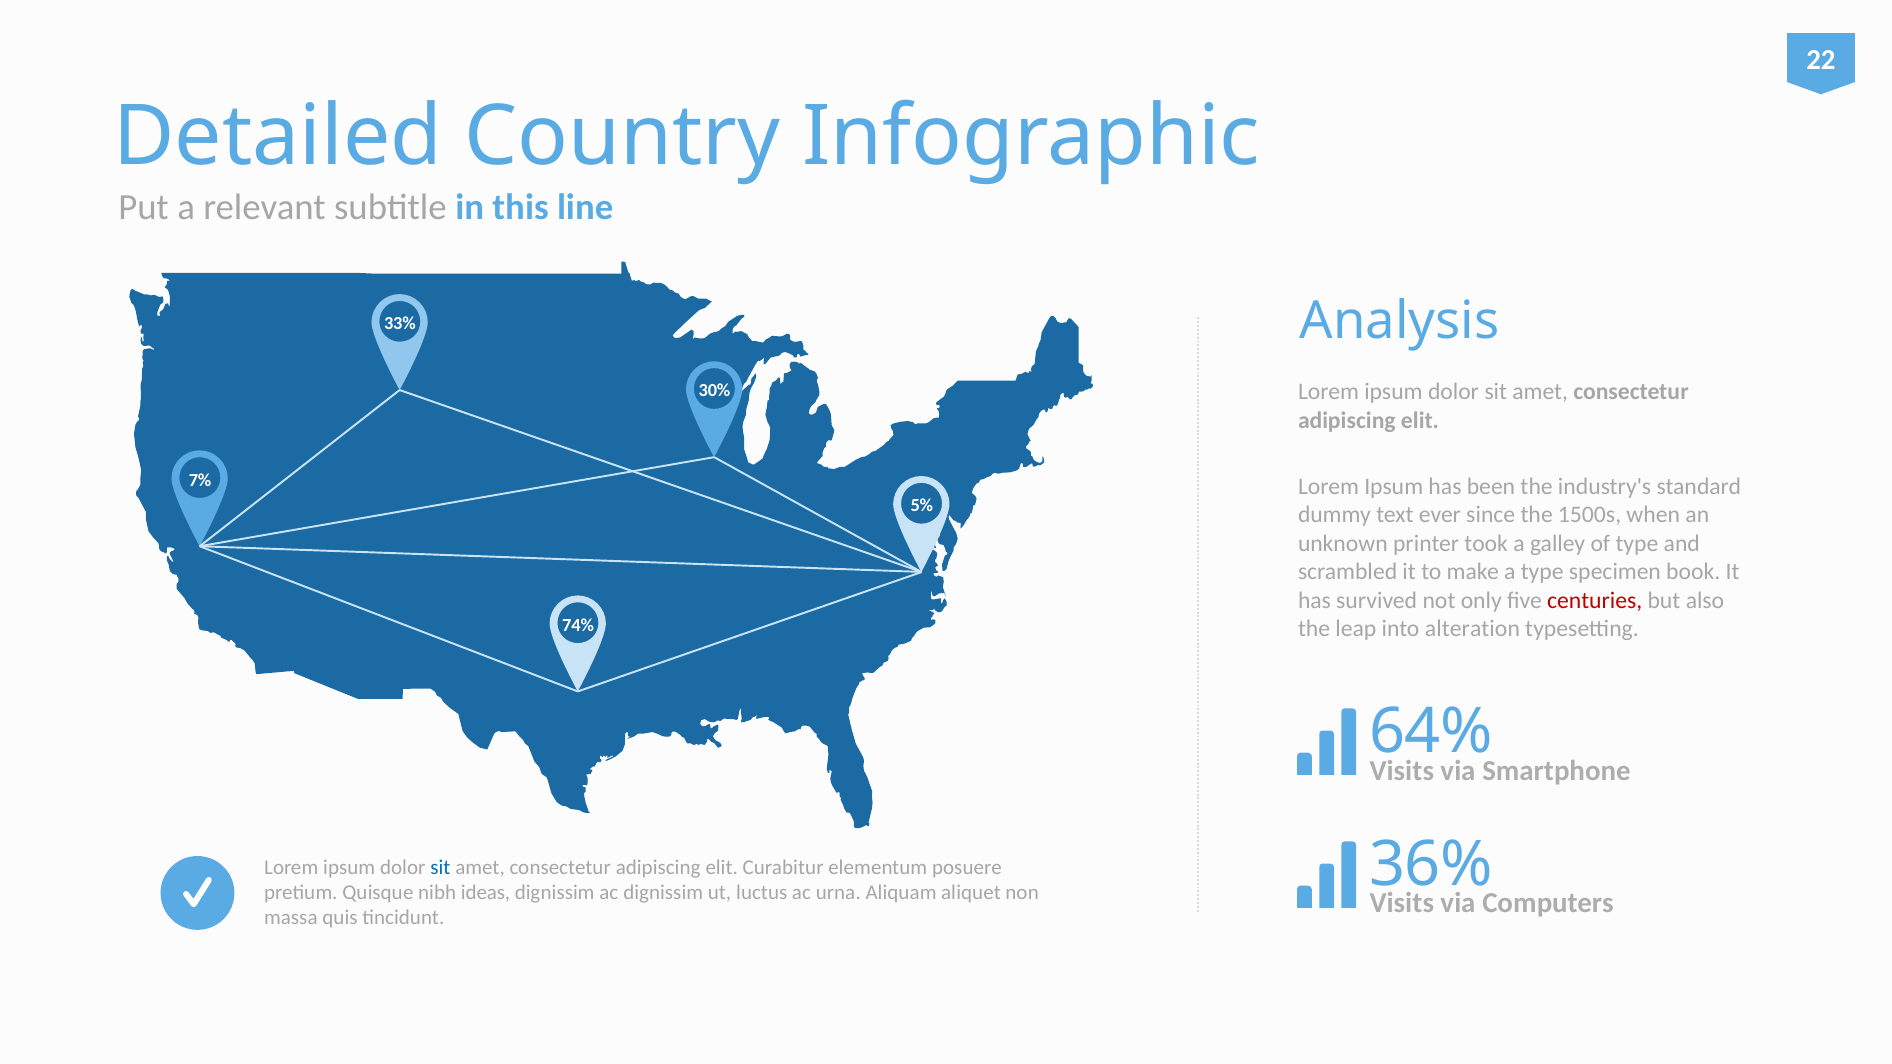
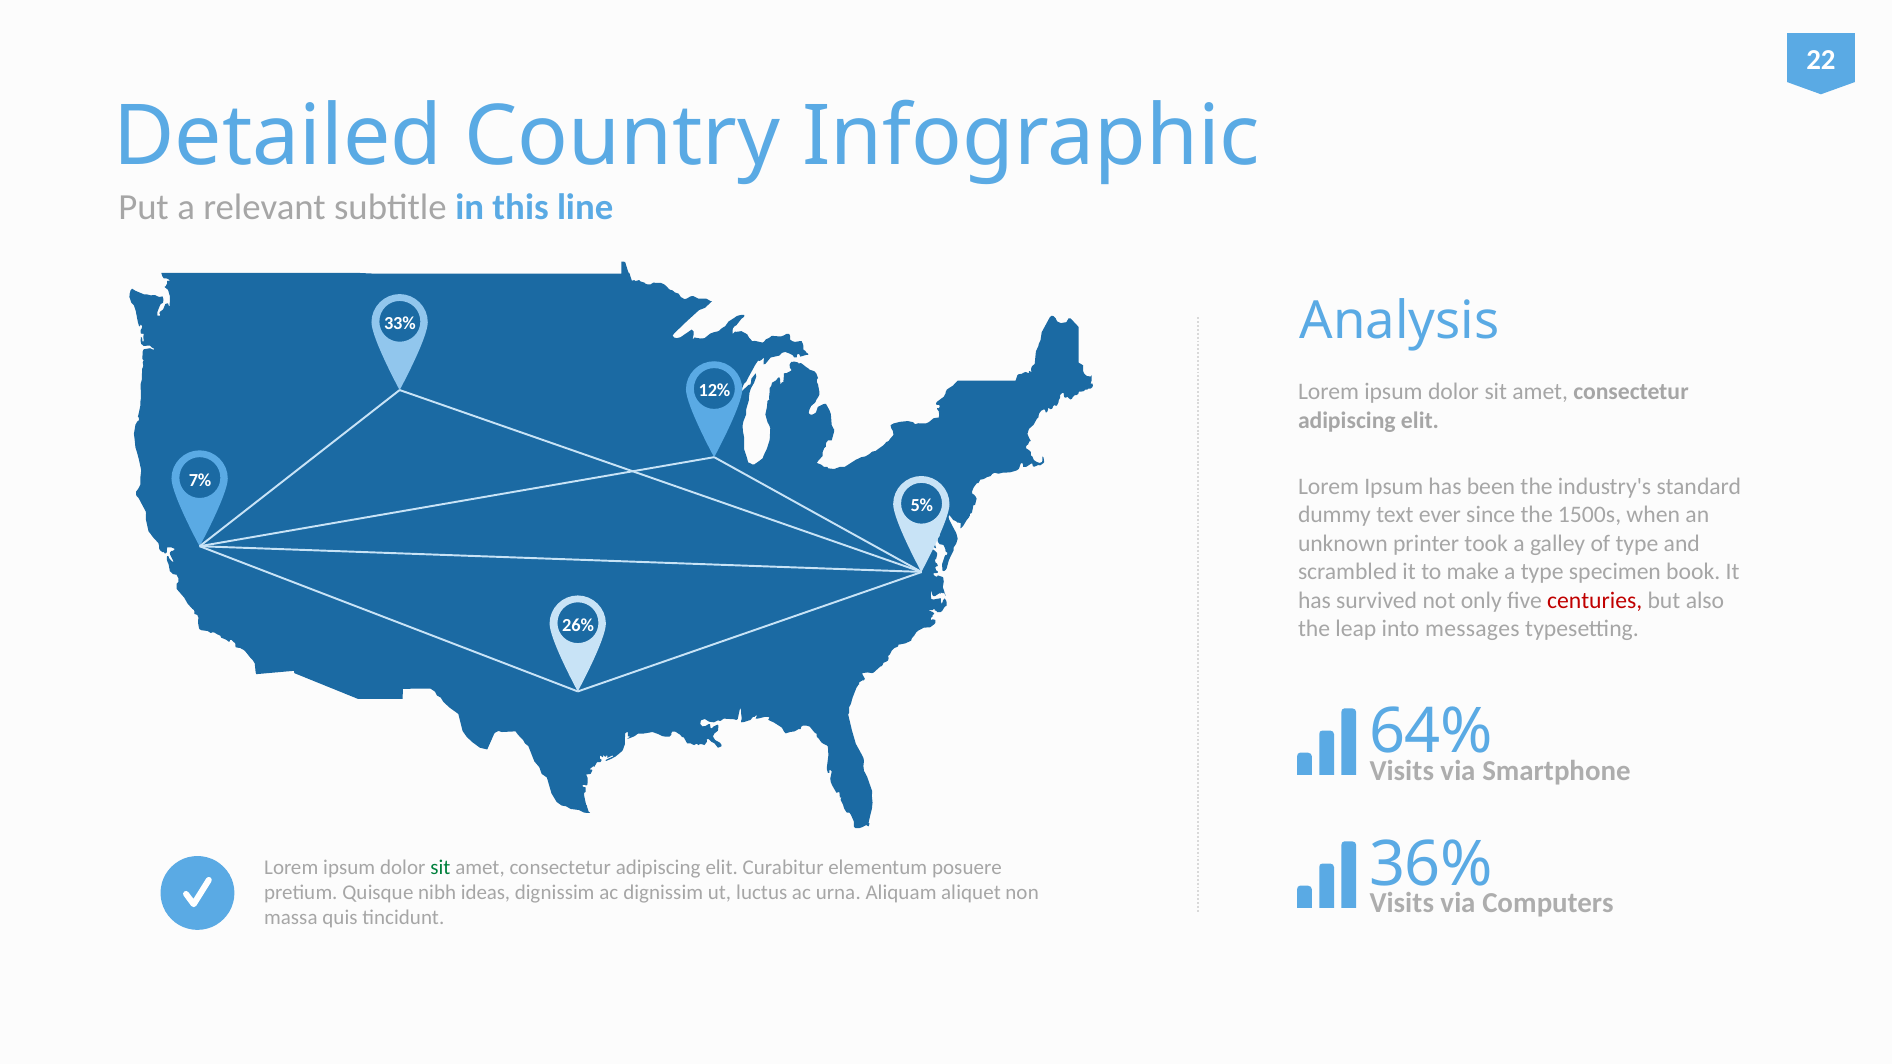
30%: 30% -> 12% (714, 391)
74%: 74% -> 26% (578, 625)
alteration: alteration -> messages (1472, 629)
sit colour: blue -> green (440, 868)
